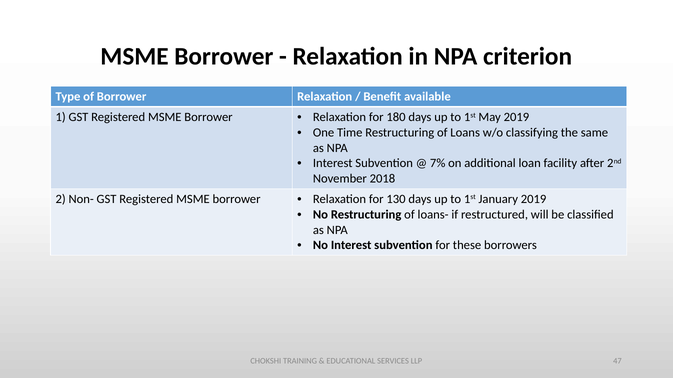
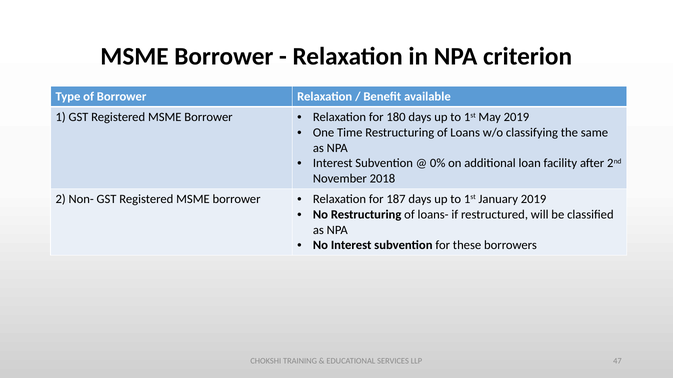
7%: 7% -> 0% (438, 164)
130: 130 -> 187 (396, 199)
